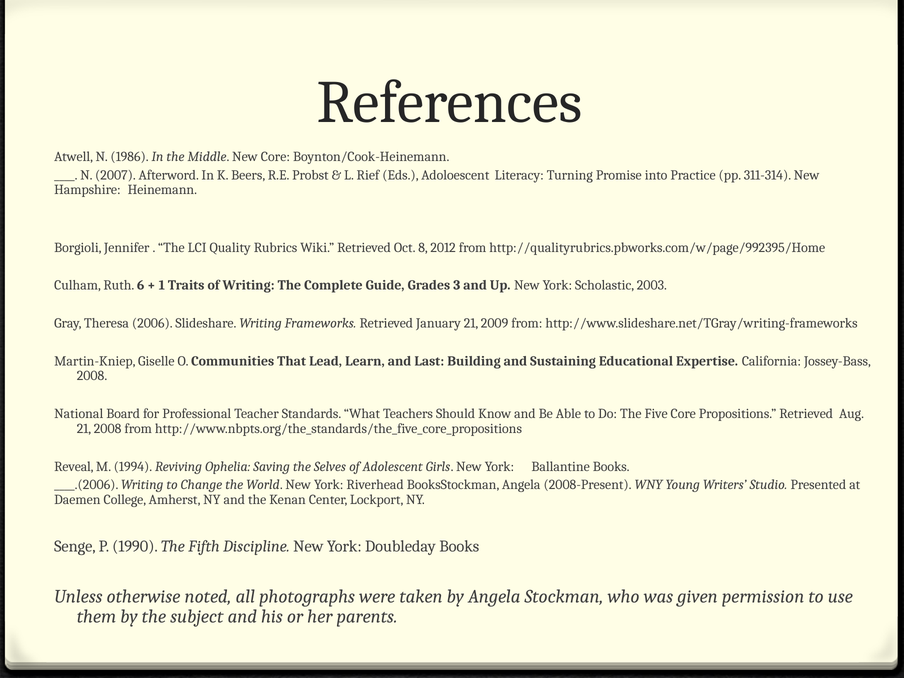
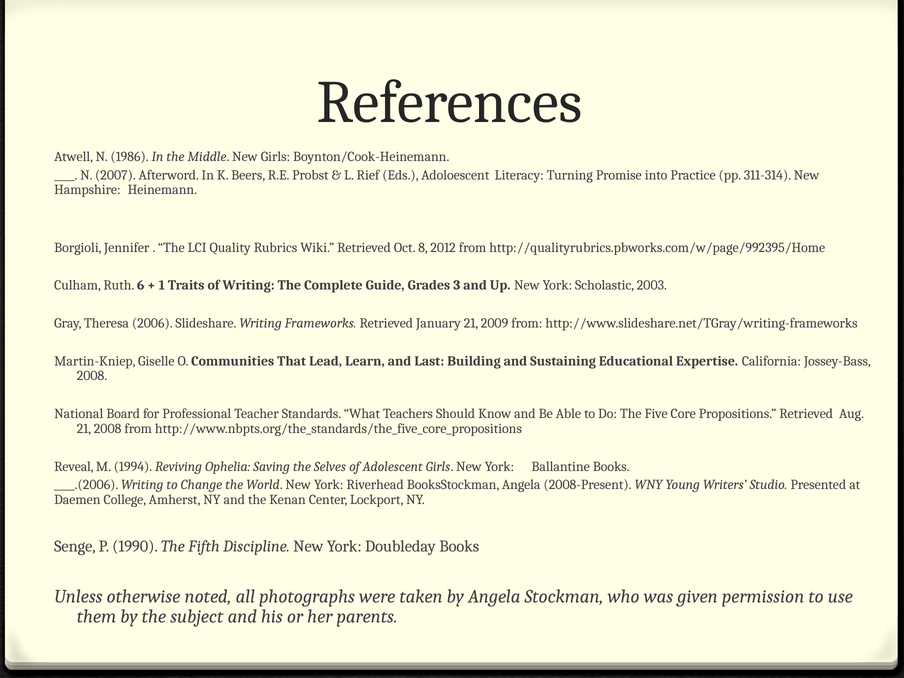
New Core: Core -> Girls (275, 157)
